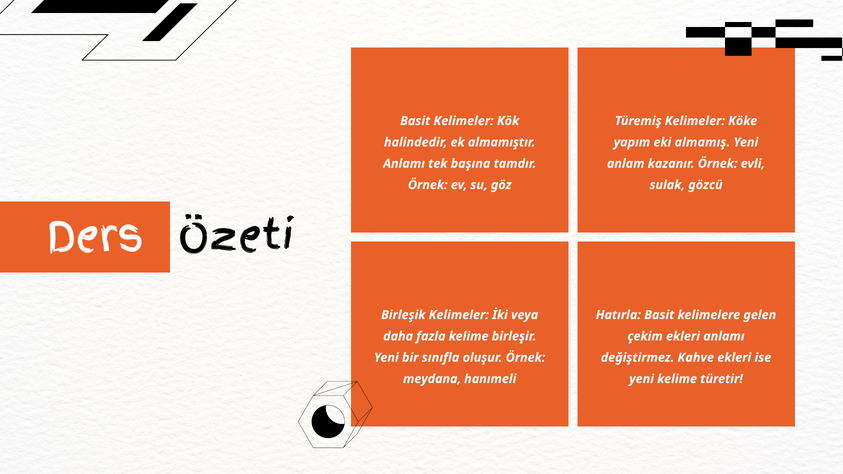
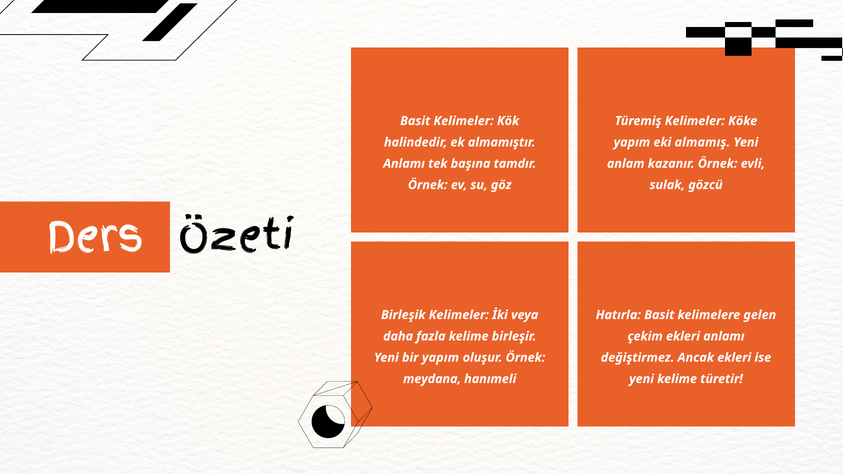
bir sınıfla: sınıfla -> yapım (441, 358)
Kahve: Kahve -> Ancak (696, 358)
